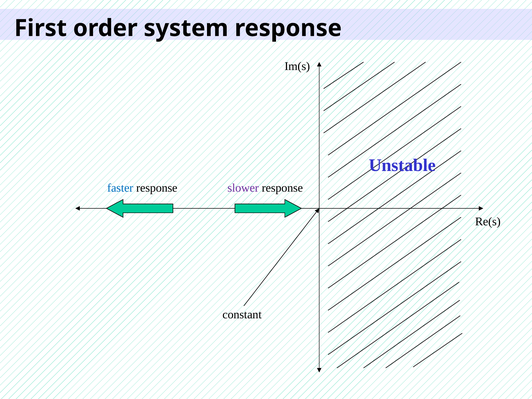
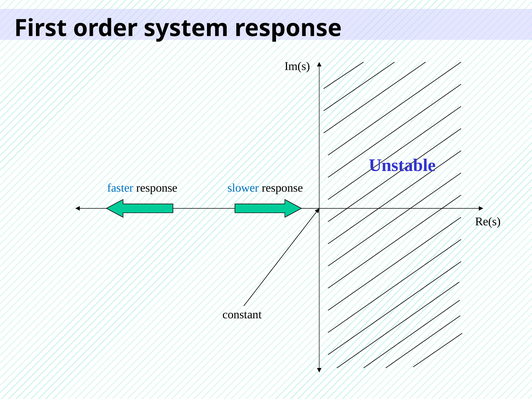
slower colour: purple -> blue (243, 188)
